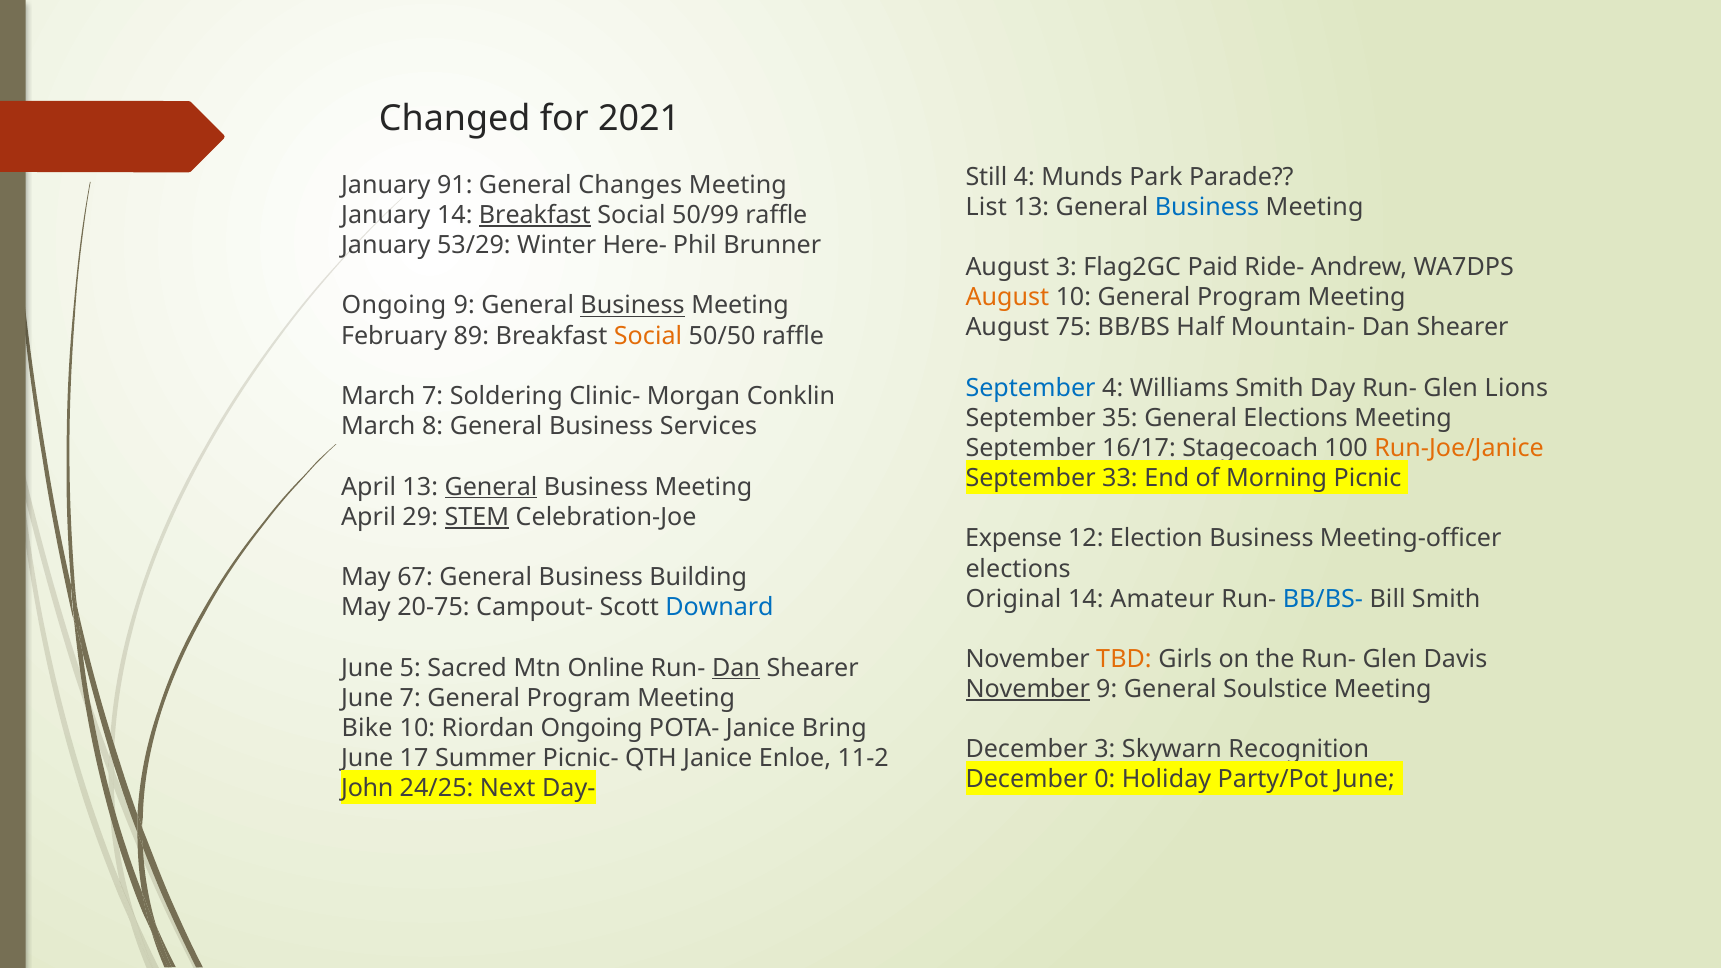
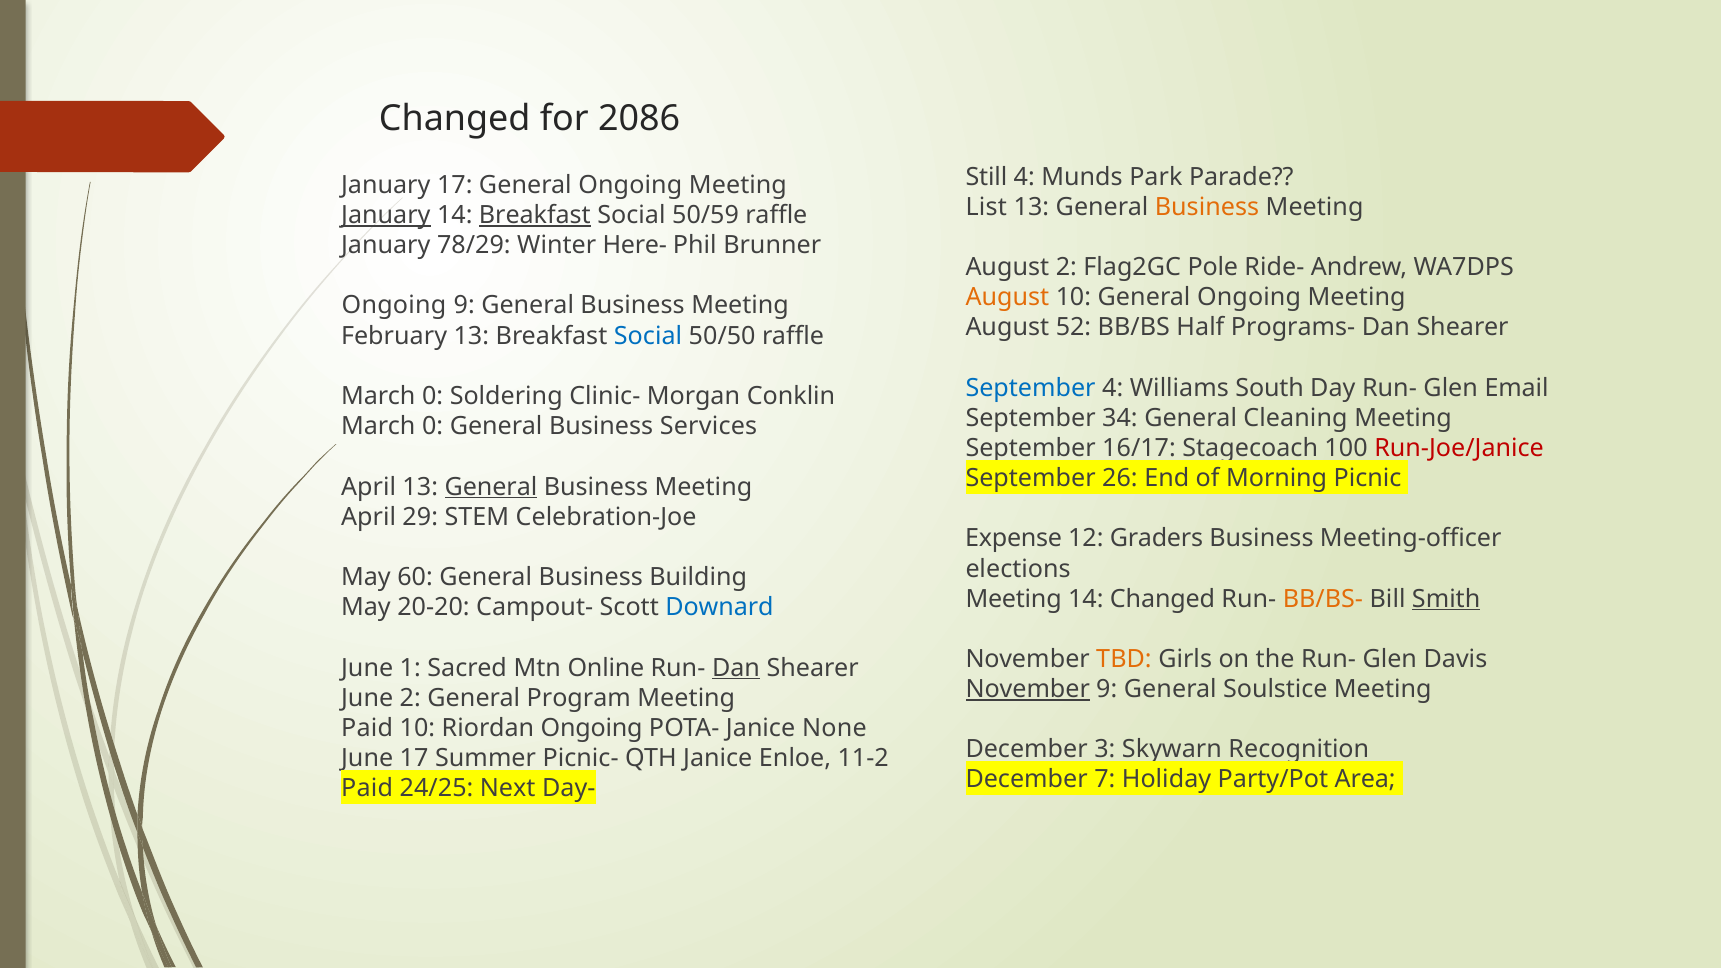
2021: 2021 -> 2086 (639, 119)
January 91: 91 -> 17 (455, 185)
Changes: Changes -> Ongoing (630, 185)
Business colour: blue -> orange (1207, 207)
January underline: none -> present (386, 215)
50/99: 50/99 -> 50/59 (706, 215)
53/29: 53/29 -> 78/29 (474, 245)
August 3: 3 -> 2 (1066, 267)
Paid: Paid -> Pole (1213, 267)
10 General Program: Program -> Ongoing (1249, 298)
Business underline: present -> none (633, 306)
75: 75 -> 52 (1073, 328)
Mountain-: Mountain- -> Programs- (1293, 328)
February 89: 89 -> 13 (471, 336)
Social colour: orange -> blue (648, 336)
Williams Smith: Smith -> South (1270, 388)
Lions: Lions -> Email (1517, 388)
7: 7 -> 0 (433, 396)
35: 35 -> 34 (1120, 418)
General Elections: Elections -> Cleaning (1296, 418)
8: 8 -> 0 (433, 426)
Run-Joe/Janice colour: orange -> red (1459, 448)
33: 33 -> 26 (1120, 478)
STEM underline: present -> none (477, 517)
Election: Election -> Graders (1156, 539)
67: 67 -> 60 (415, 577)
Original: Original -> Meeting (1014, 599)
14 Amateur: Amateur -> Changed (1163, 599)
BB/BS- colour: blue -> orange (1323, 599)
Smith underline: none -> present (1446, 599)
20-75: 20-75 -> 20-20 (433, 608)
5: 5 -> 1 (410, 668)
June 7: 7 -> 2 (410, 698)
Bike: Bike -> Paid (367, 728)
Bring: Bring -> None (834, 728)
0: 0 -> 7 (1105, 780)
Party/Pot June: June -> Area (1365, 780)
John: John -> Paid (367, 789)
